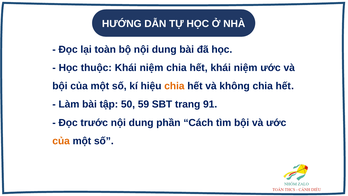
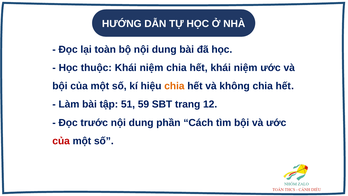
50: 50 -> 51 (128, 104)
91: 91 -> 12 (210, 104)
của colour: orange -> red (61, 141)
